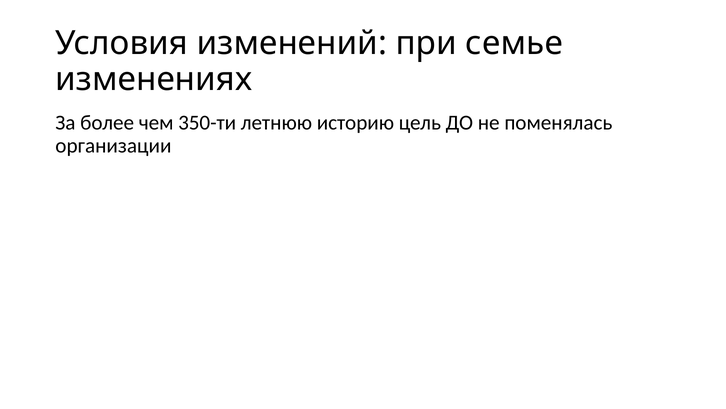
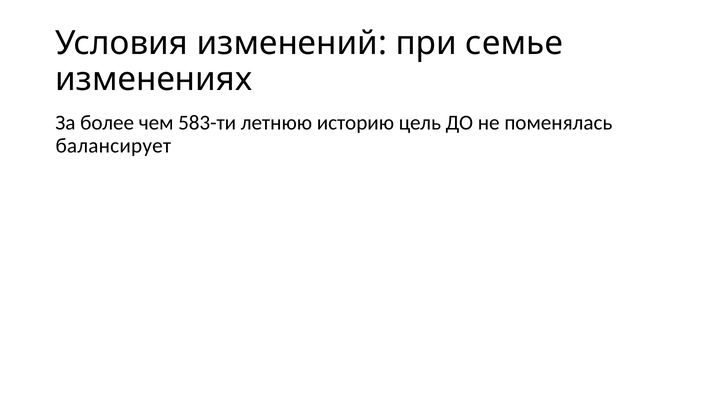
350-ти: 350-ти -> 583-ти (207, 123)
организации: организации -> балансирует (113, 146)
